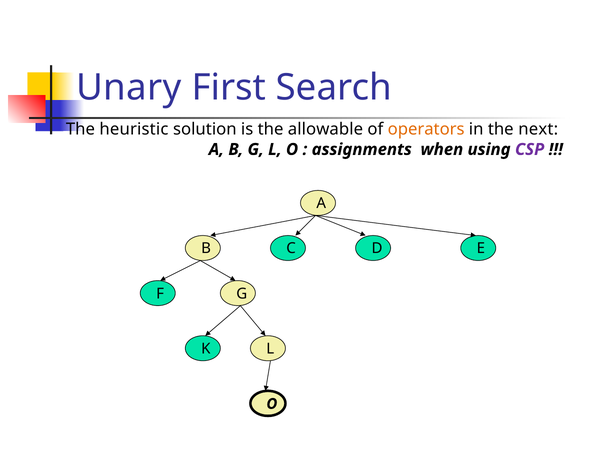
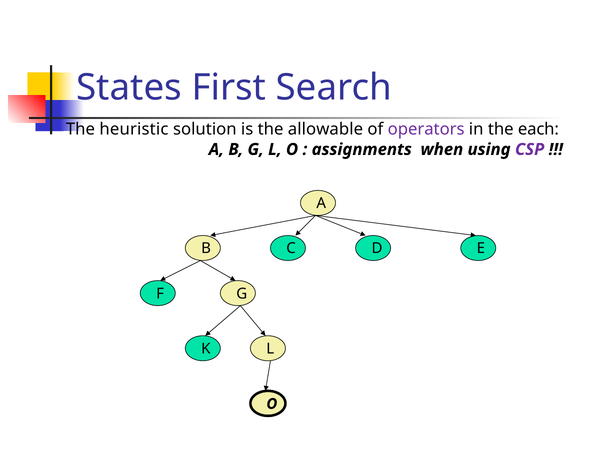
Unary: Unary -> States (129, 88)
operators colour: orange -> purple (426, 129)
next: next -> each (538, 129)
